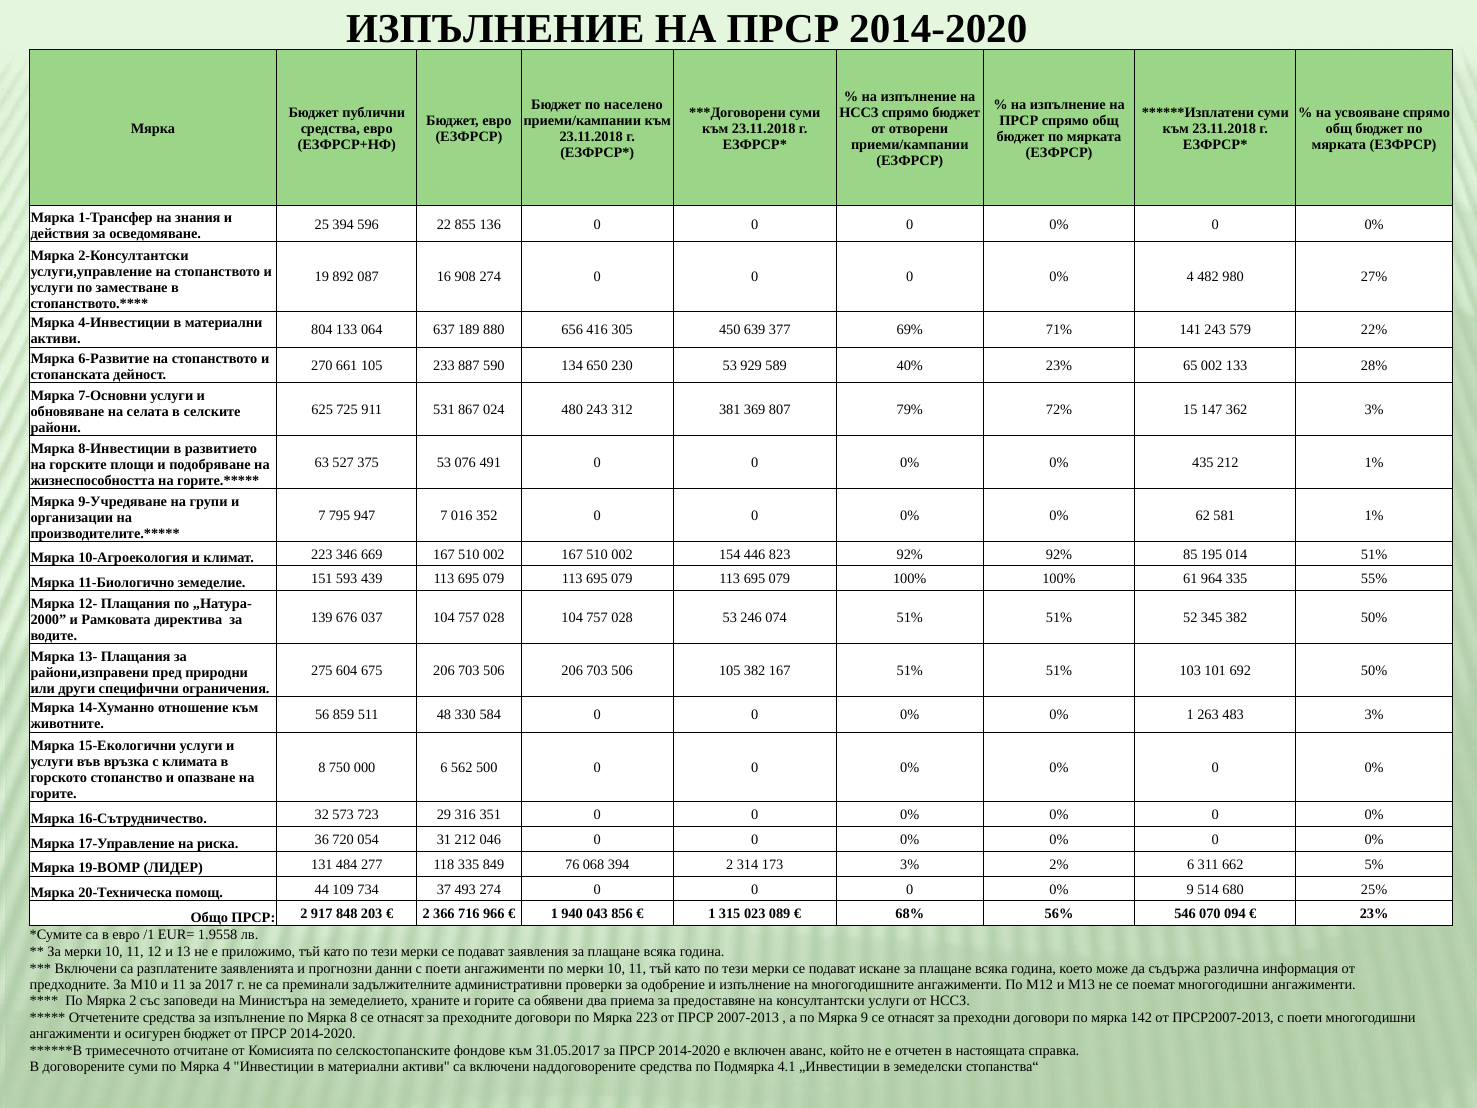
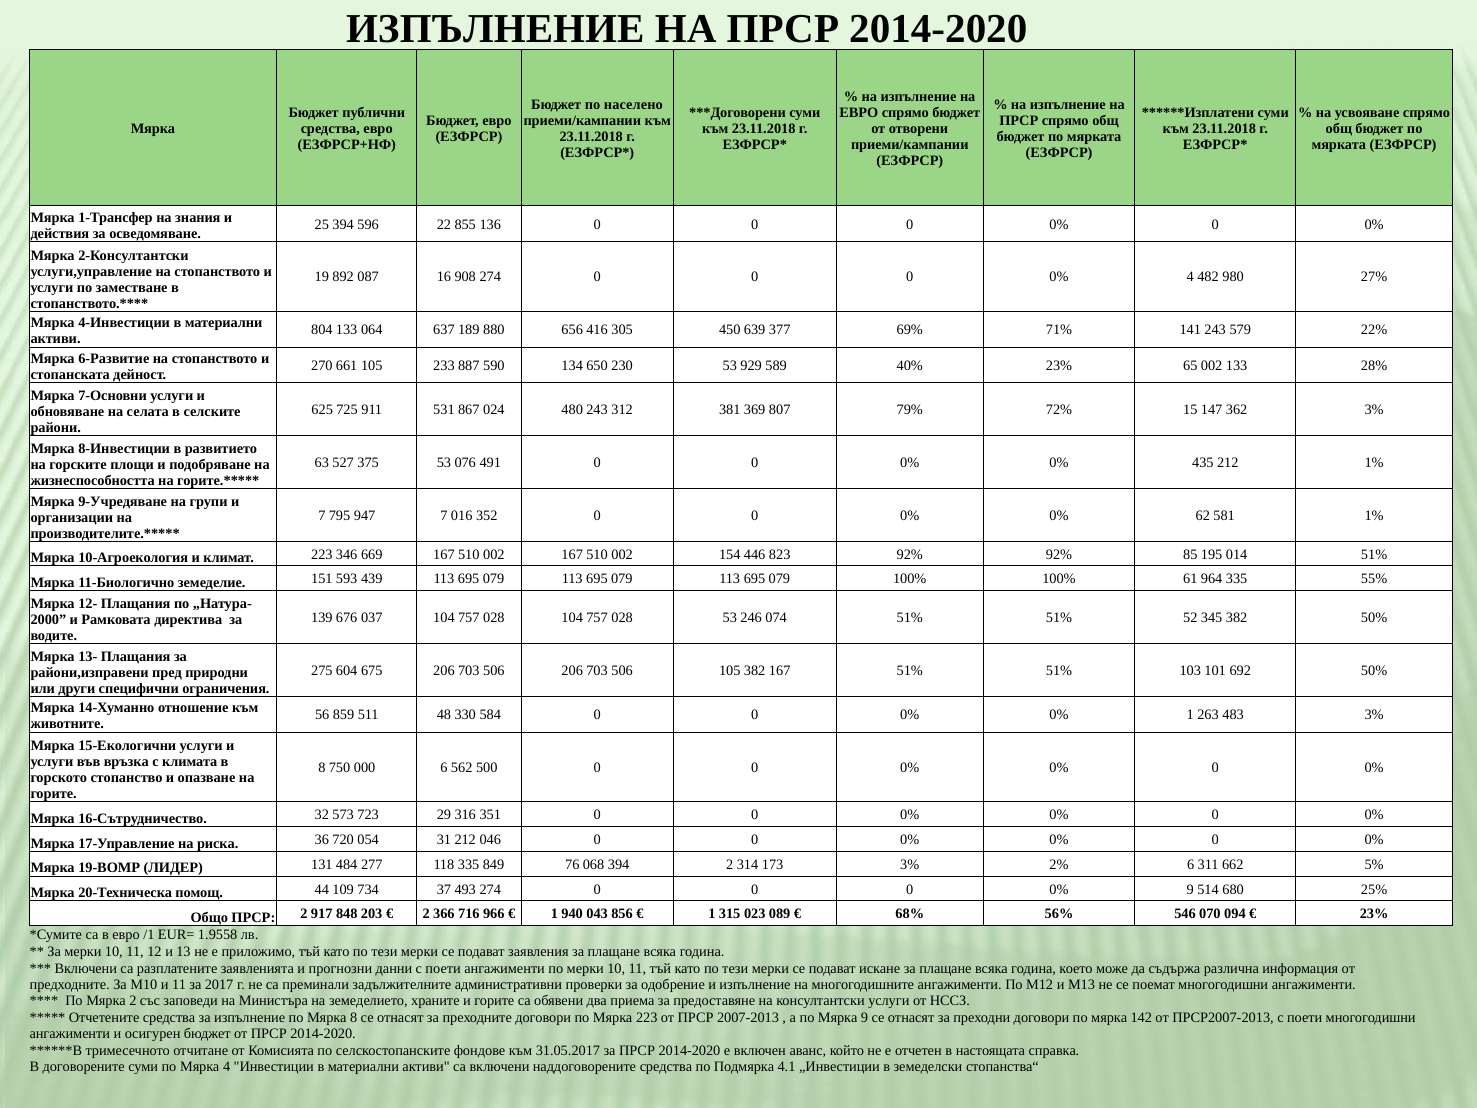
НССЗ: НССЗ -> ЕВРО (859, 112)
